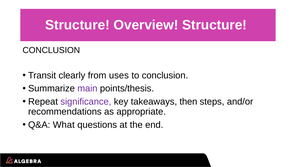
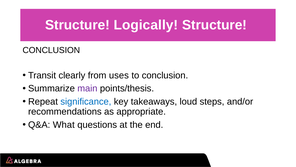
Overview: Overview -> Logically (146, 25)
significance colour: purple -> blue (86, 101)
then: then -> loud (188, 101)
